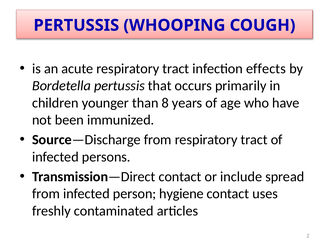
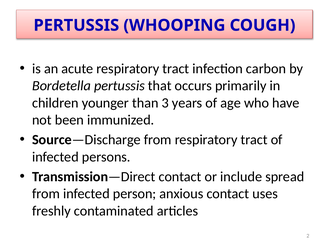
effects: effects -> carbon (266, 69)
8: 8 -> 3 (165, 103)
hygiene: hygiene -> anxious (181, 194)
